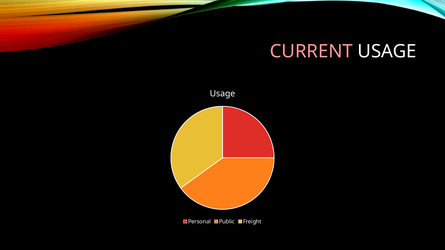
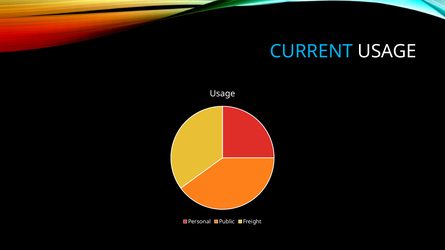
CURRENT colour: pink -> light blue (311, 51)
